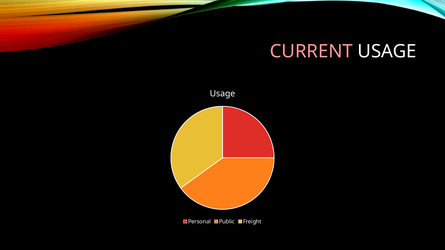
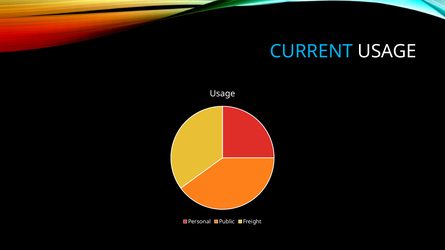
CURRENT colour: pink -> light blue (311, 51)
